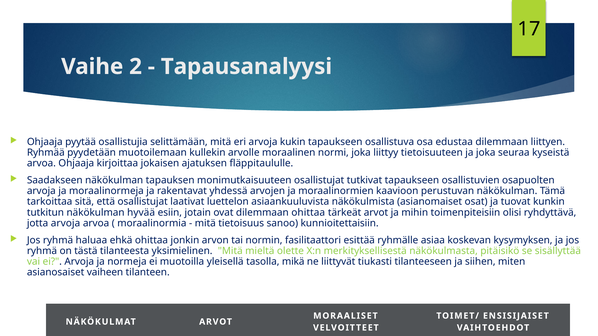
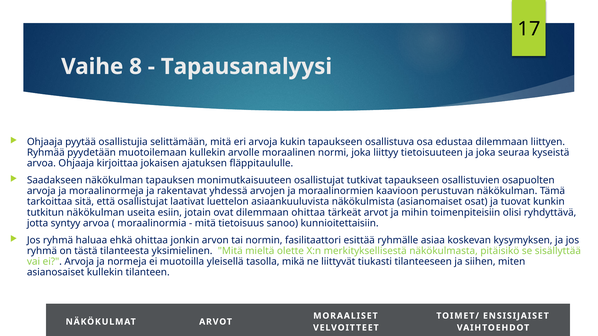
2: 2 -> 8 (136, 67)
hyvää: hyvää -> useita (141, 213)
jotta arvoja: arvoja -> syntyy (66, 223)
asianosaiset vaiheen: vaiheen -> kullekin (105, 273)
